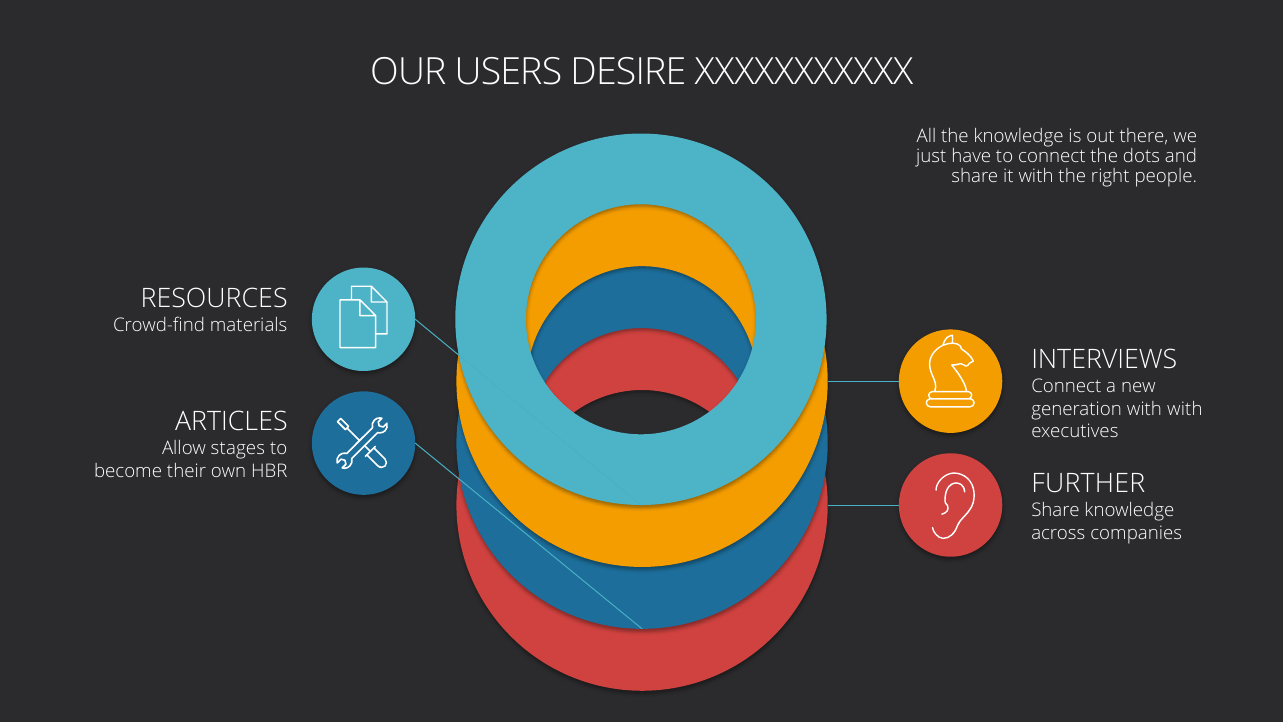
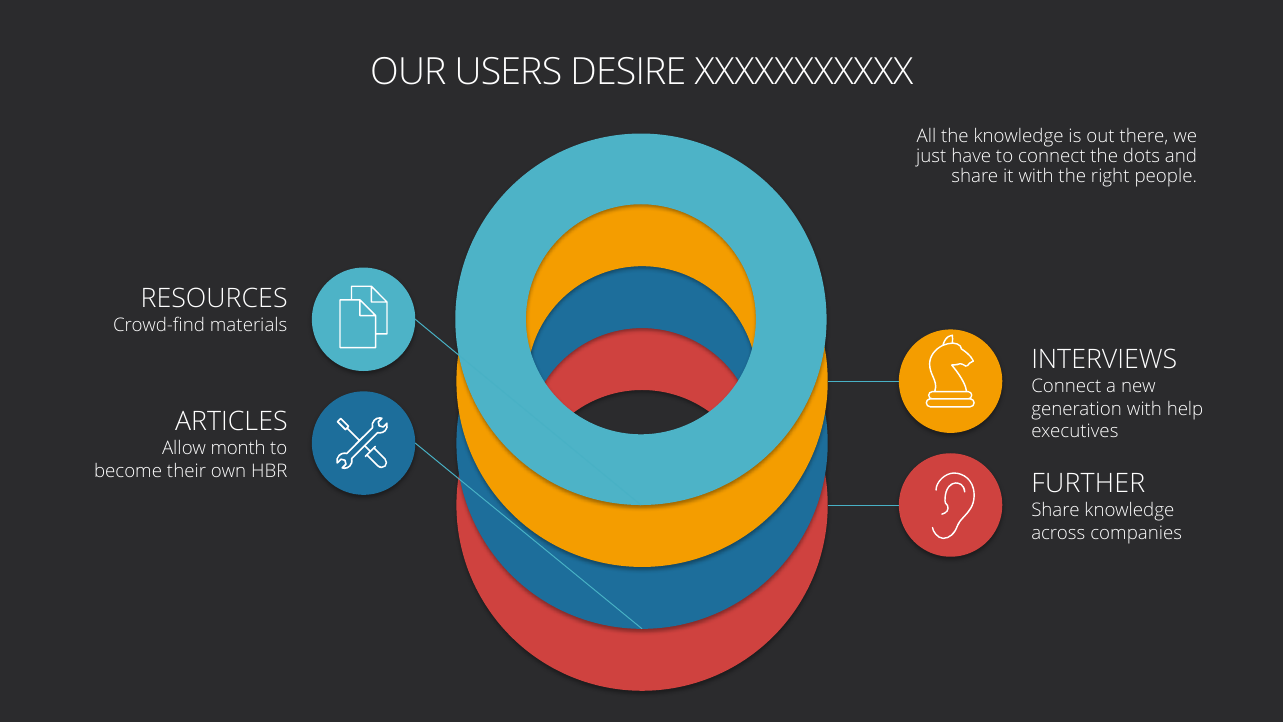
with with: with -> help (1185, 409)
stages: stages -> month (238, 449)
